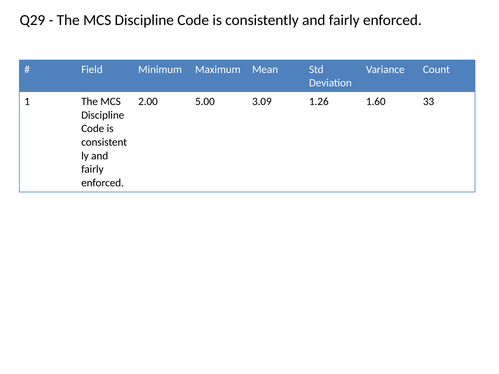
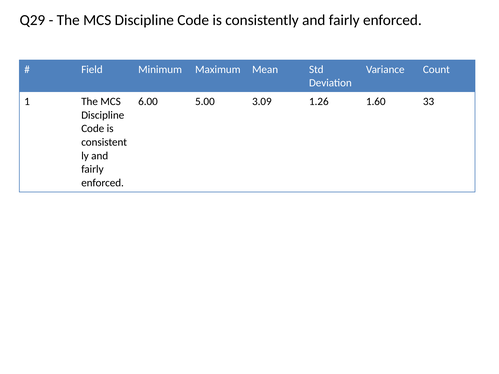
2.00: 2.00 -> 6.00 (148, 102)
